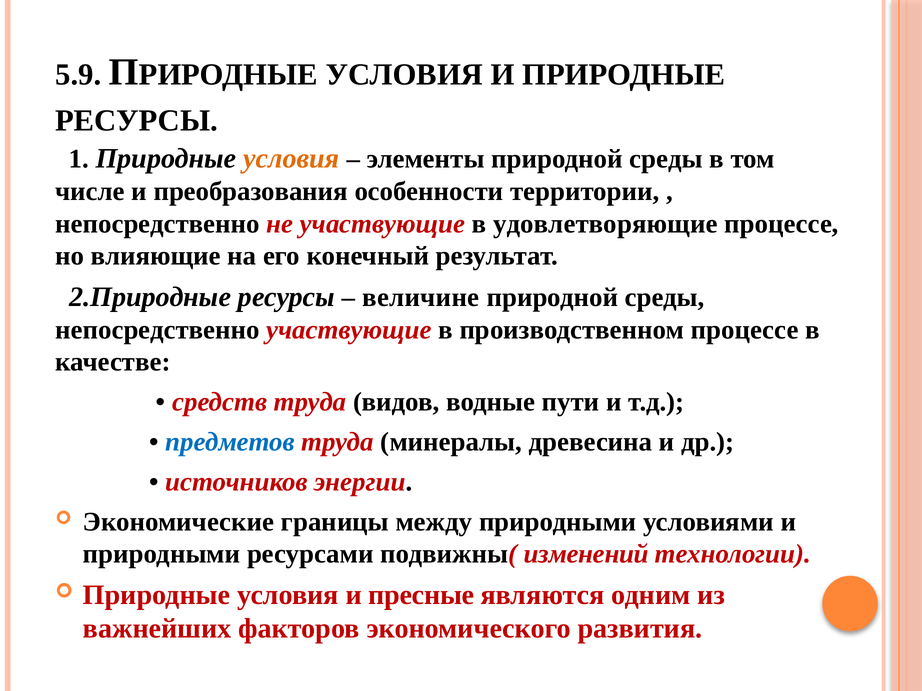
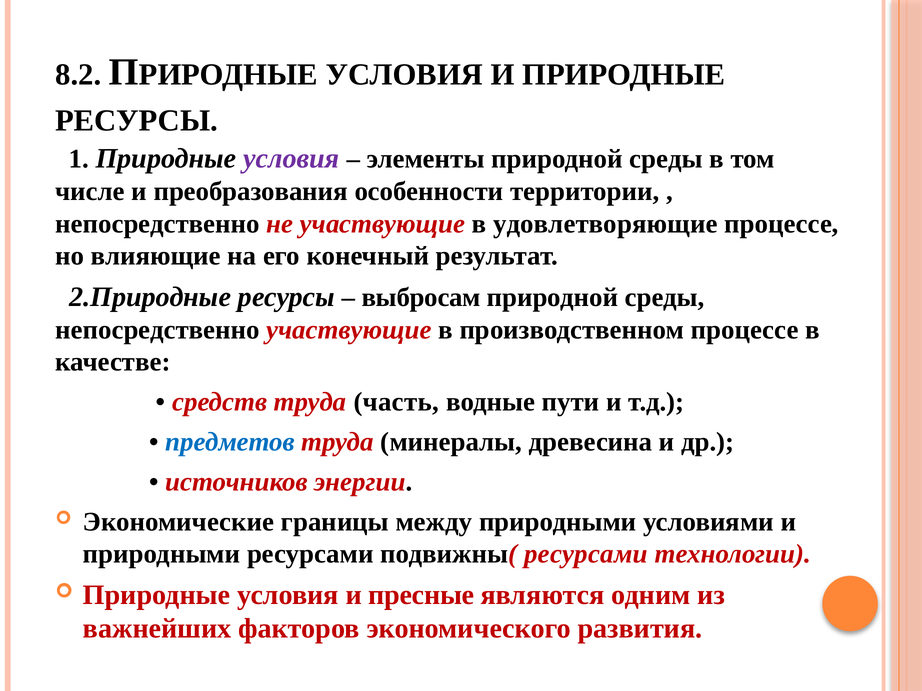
5.9: 5.9 -> 8.2 (78, 74)
условия colour: orange -> purple (291, 159)
величине: величине -> выбросам (421, 297)
видов: видов -> часть (396, 402)
подвижны( изменений: изменений -> ресурсами (586, 554)
